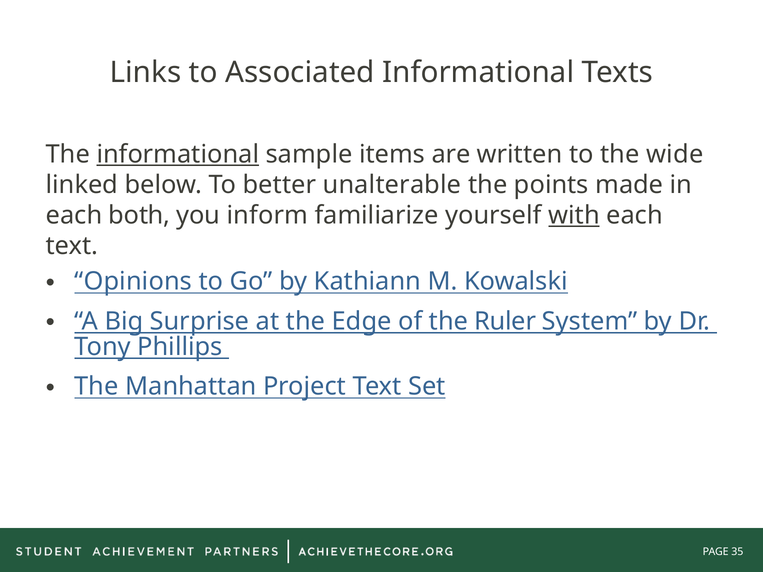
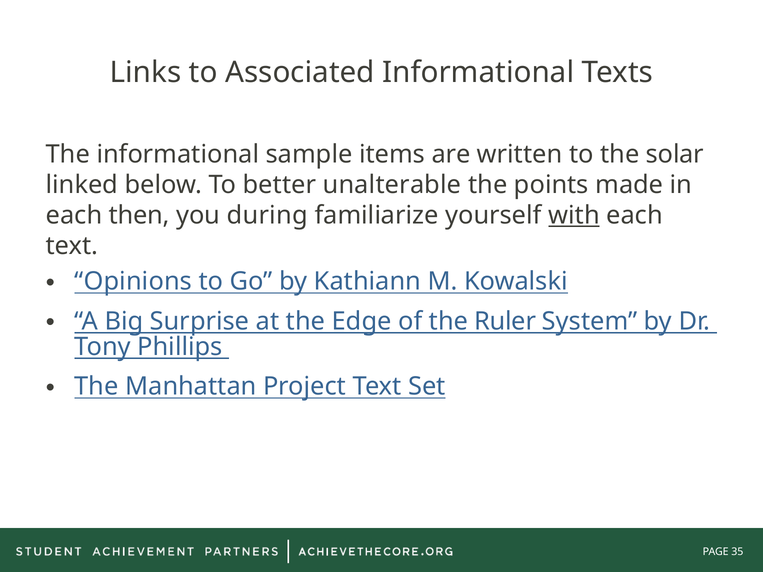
informational underline: present -> none (178, 154)
wide: wide -> solar (675, 154)
both: both -> then (139, 215)
inform: inform -> during (267, 215)
